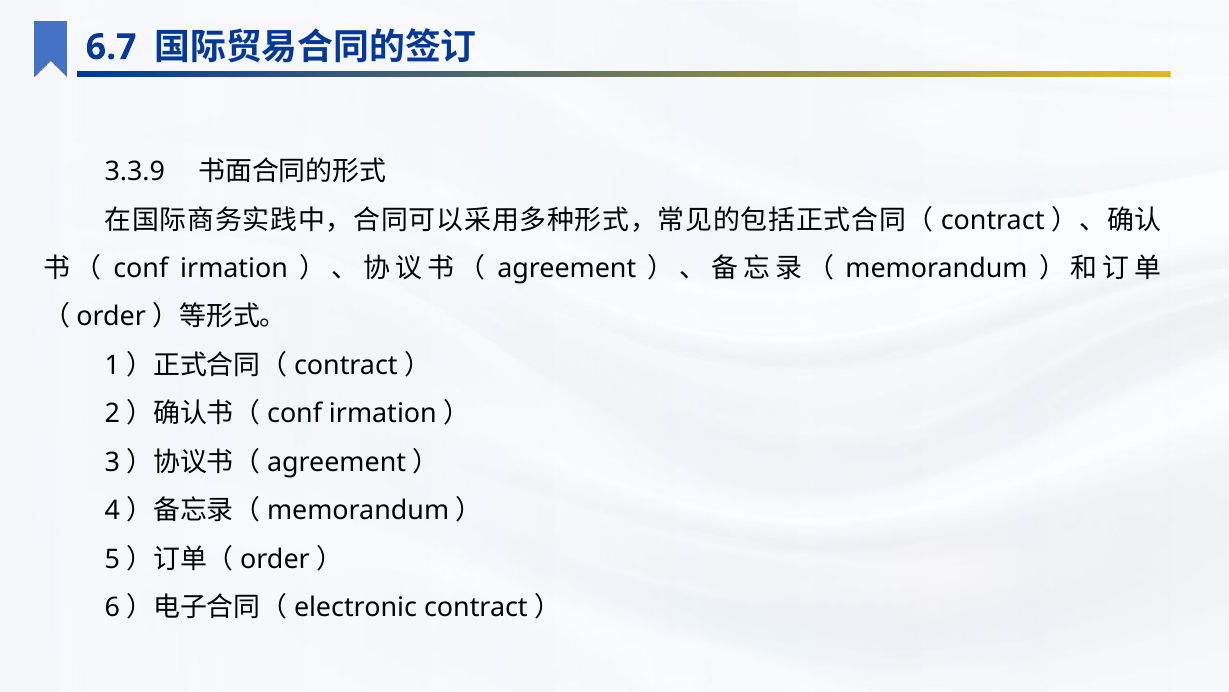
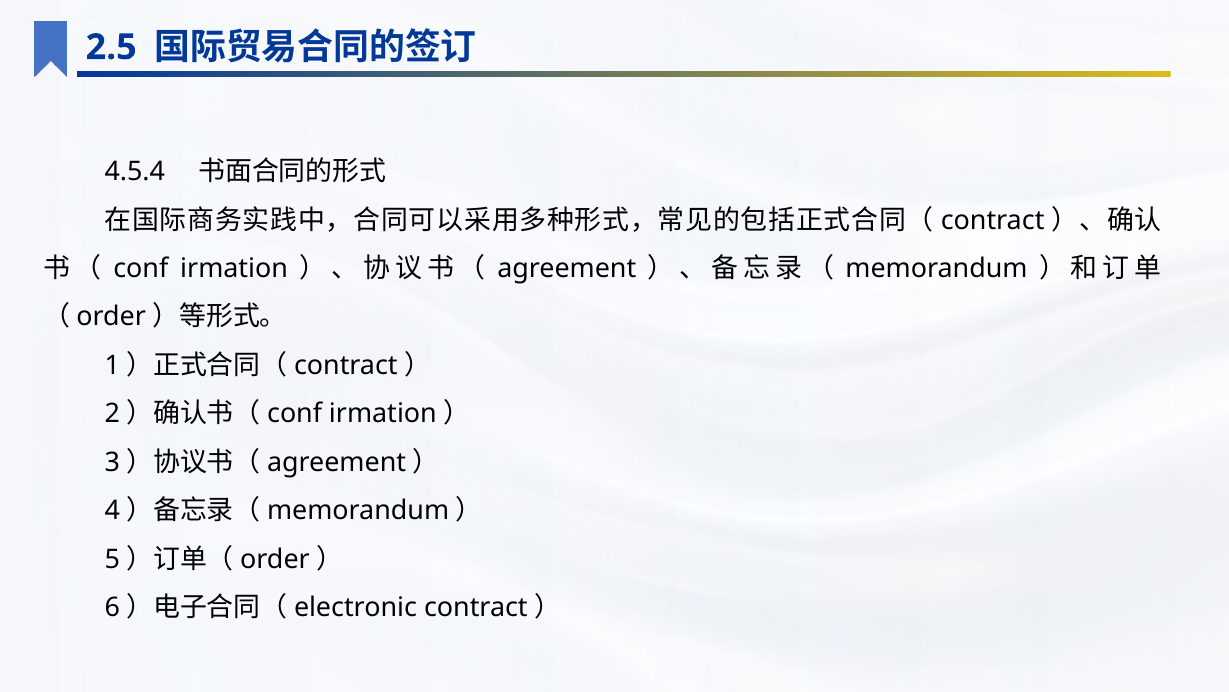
6.7: 6.7 -> 2.5 (111, 47)
3.3.9: 3.3.9 -> 4.5.4 (135, 172)
